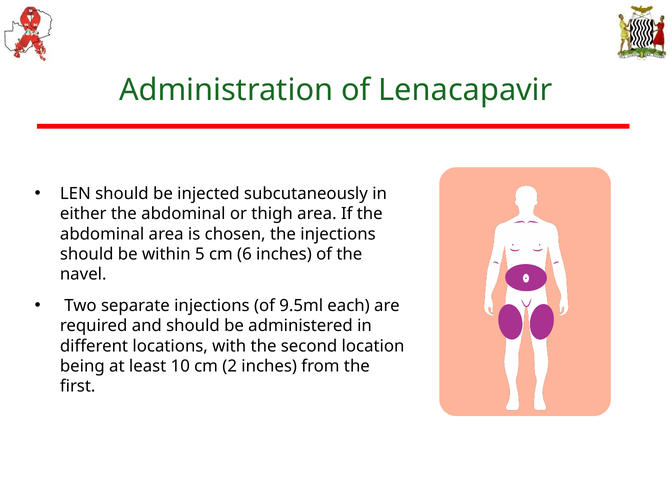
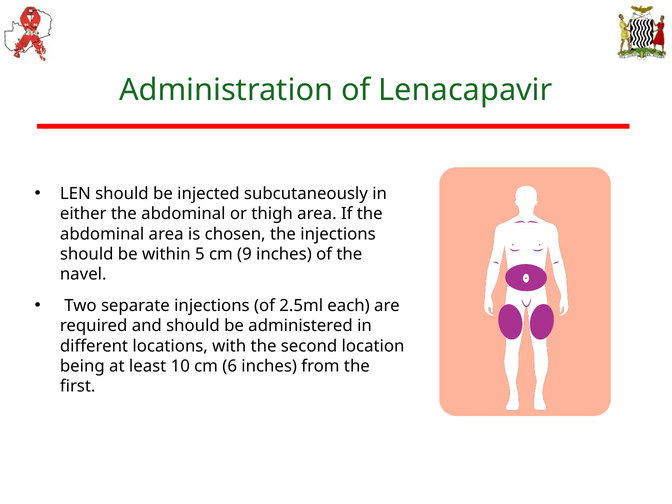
6: 6 -> 9 (244, 254)
9.5ml: 9.5ml -> 2.5ml (301, 306)
2: 2 -> 6 (230, 366)
